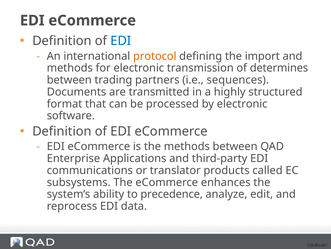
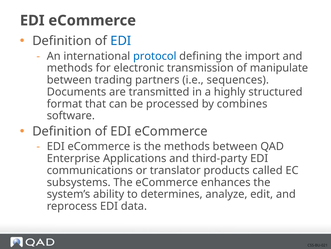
protocol colour: orange -> blue (155, 56)
determines: determines -> manipulate (279, 68)
by electronic: electronic -> combines (242, 104)
precedence: precedence -> determines (172, 194)
